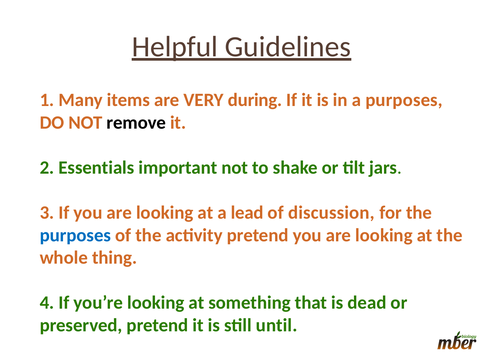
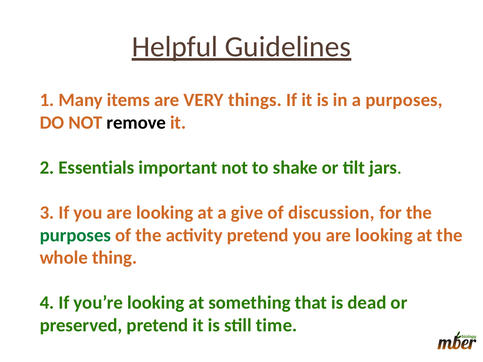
during: during -> things (255, 100)
lead: lead -> give (247, 213)
purposes colour: blue -> green (75, 235)
until: until -> time (277, 326)
